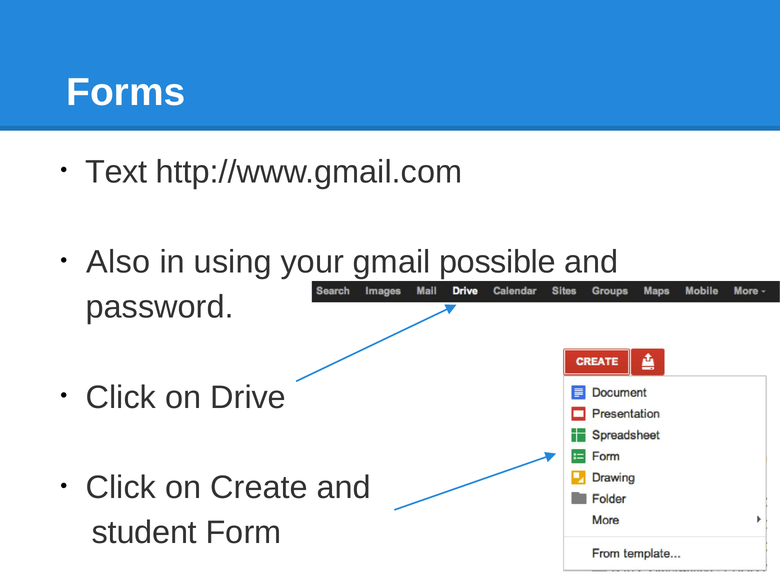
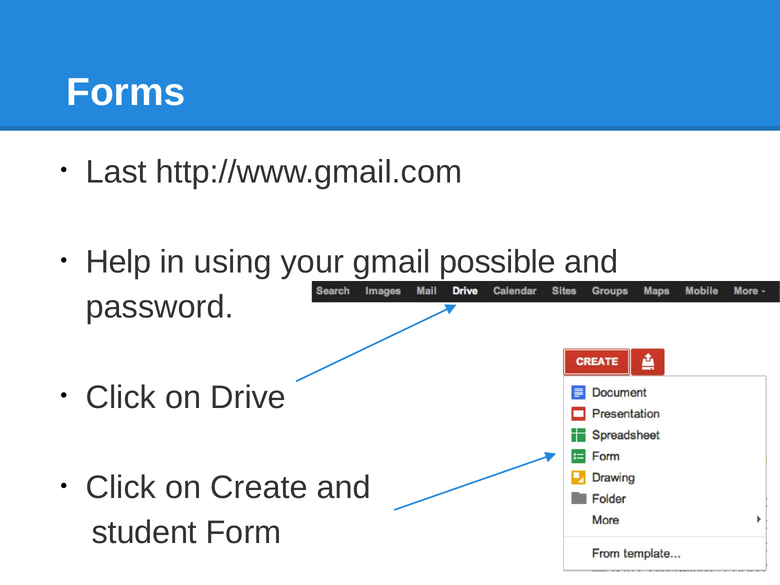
Text: Text -> Last (116, 172)
Also: Also -> Help (118, 262)
